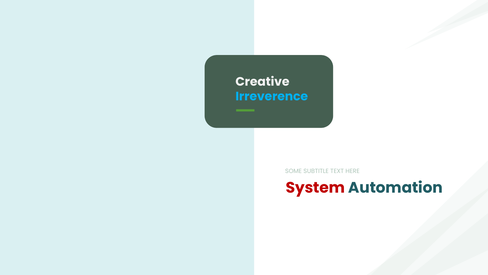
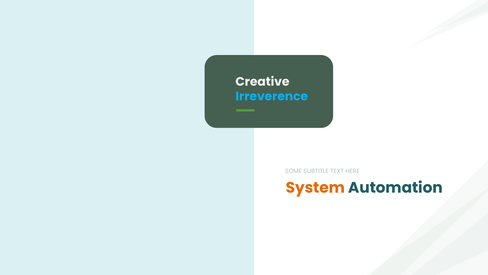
System colour: red -> orange (315, 187)
